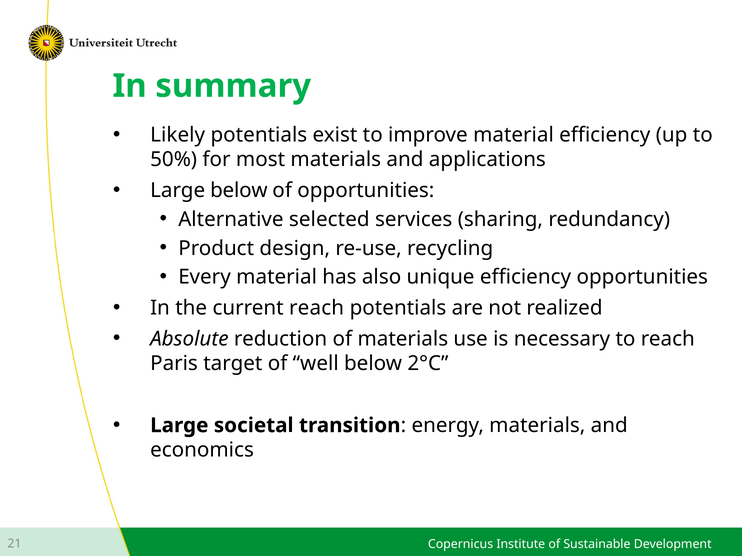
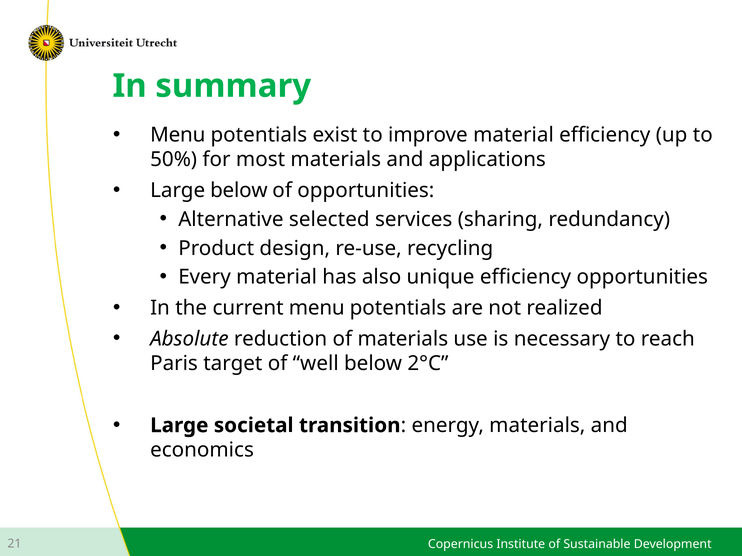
Likely: Likely -> Menu (178, 135)
current reach: reach -> menu (317, 308)
